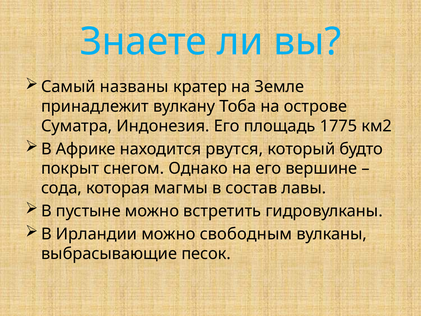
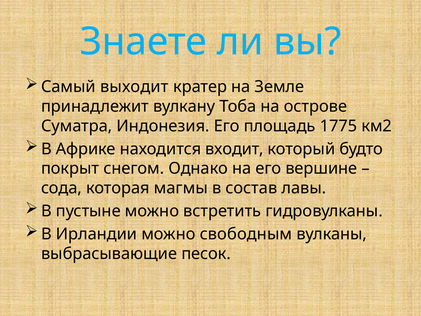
названы: названы -> выходит (134, 87)
рвутся: рвутся -> входит (234, 149)
